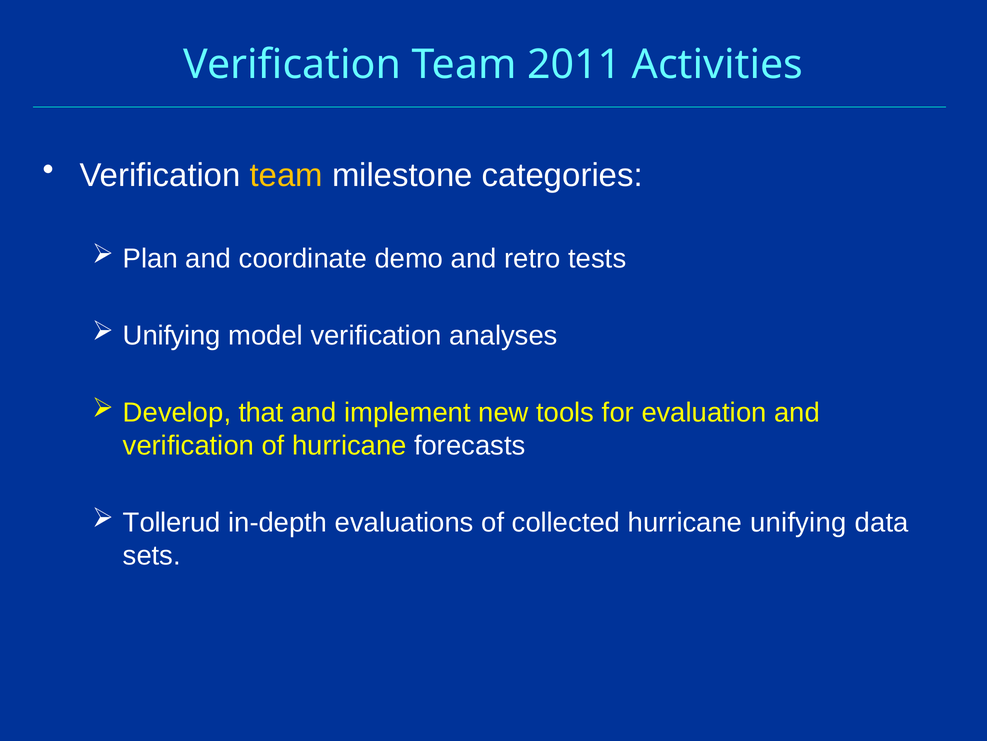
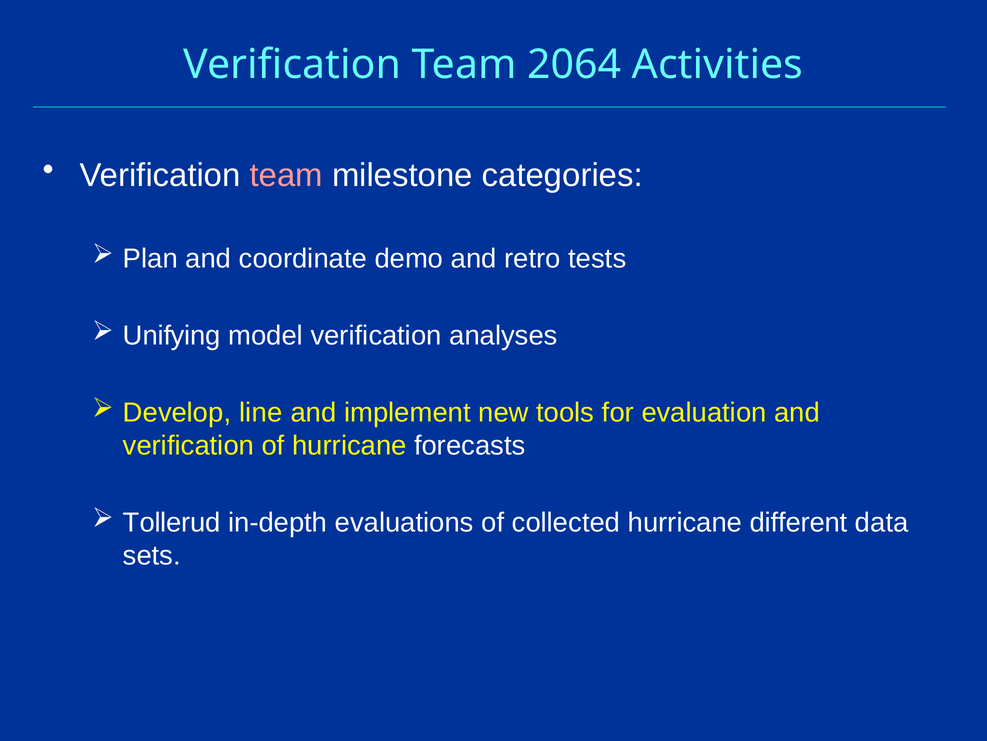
2011: 2011 -> 2064 (574, 64)
team colour: yellow -> pink (286, 175)
that: that -> line (261, 412)
hurricane unifying: unifying -> different (799, 522)
